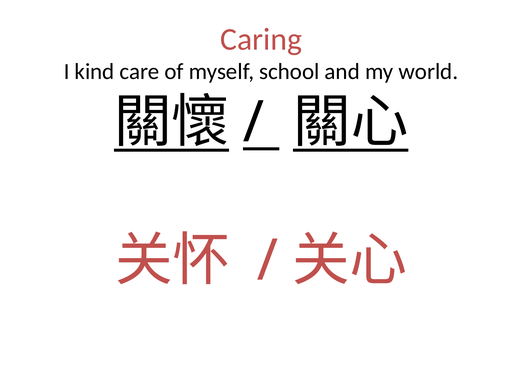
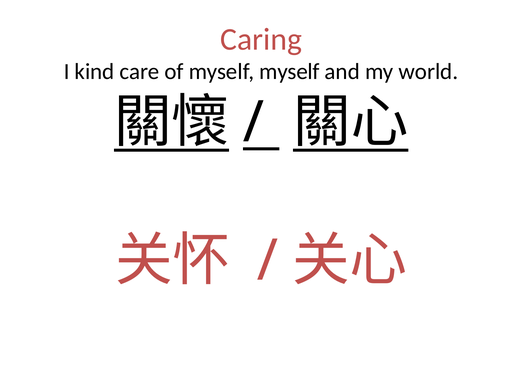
myself school: school -> myself (289, 72)
